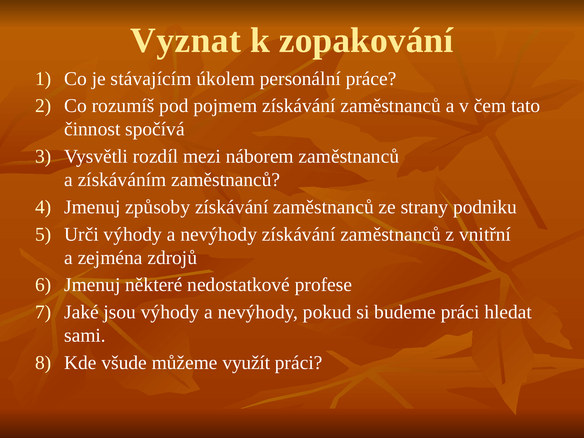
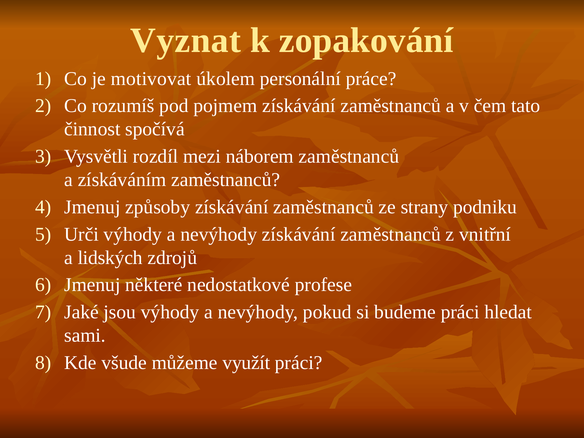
stávajícím: stávajícím -> motivovat (151, 79)
zejména: zejména -> lidských (110, 258)
